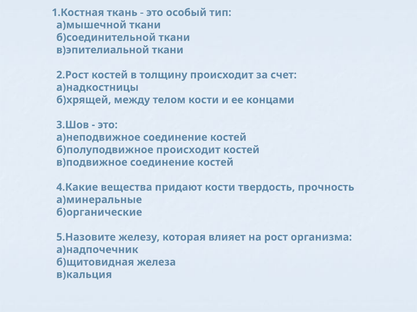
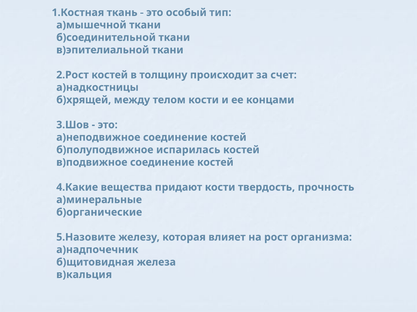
б)полуподвижное происходит: происходит -> испарилась (188, 150)
